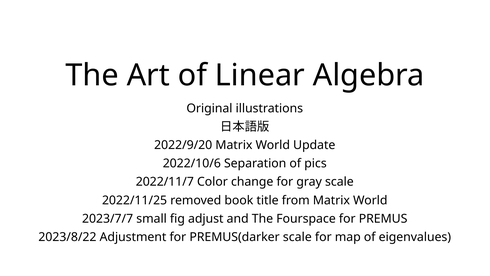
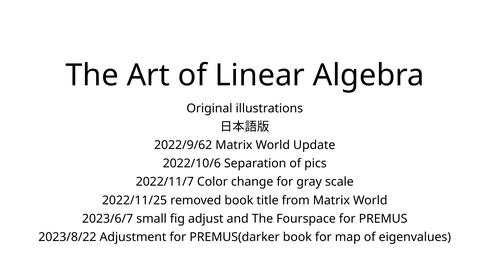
2022/9/20: 2022/9/20 -> 2022/9/62 (183, 145)
2023/7/7: 2023/7/7 -> 2023/6/7 (108, 218)
PREMUS(darker scale: scale -> book (297, 237)
